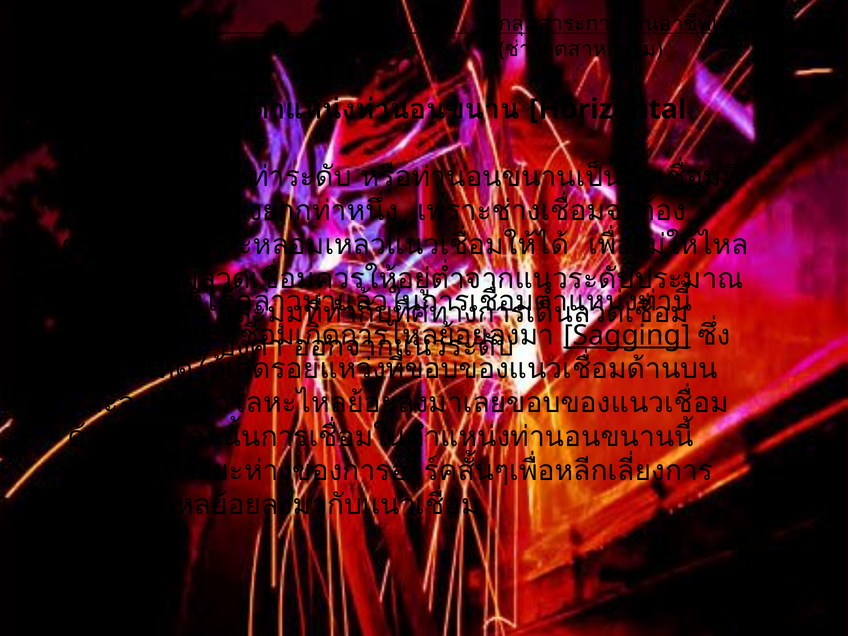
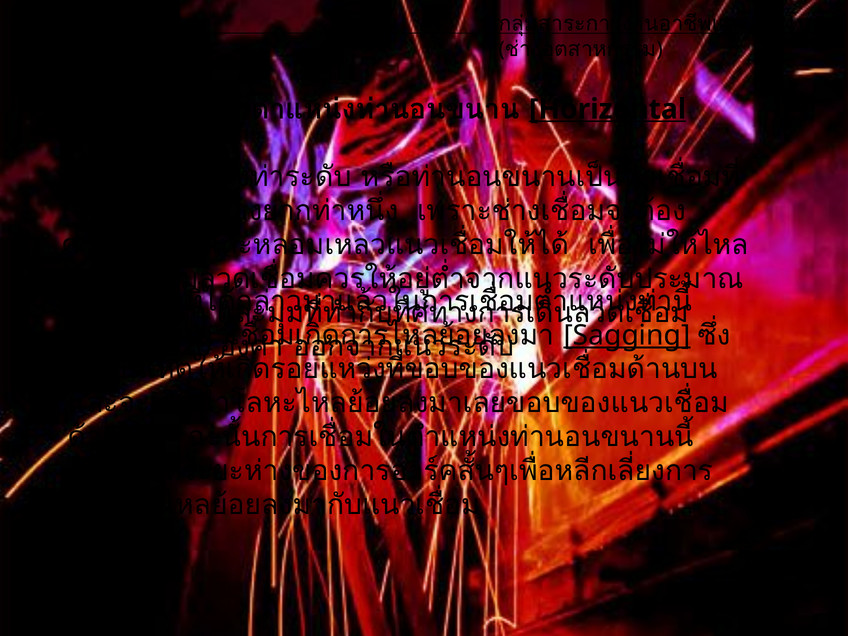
Horizontal underline: none -> present (608, 109)
